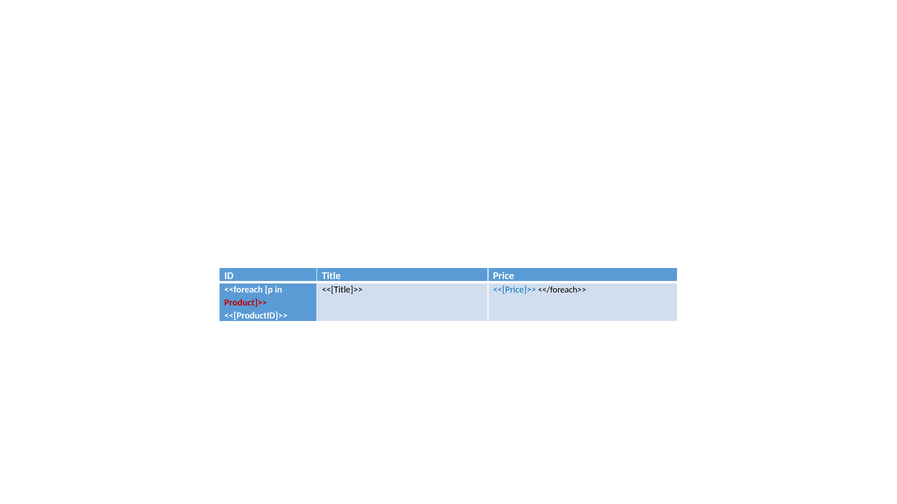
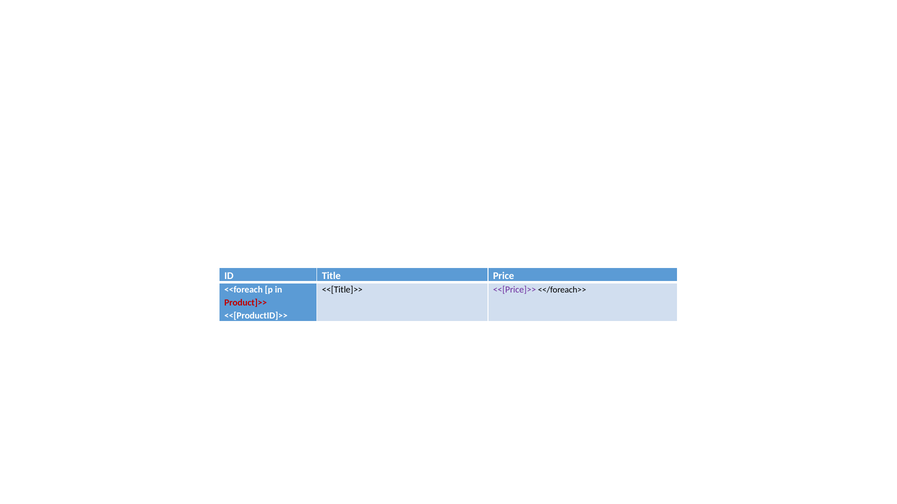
<<[Price]>> colour: blue -> purple (515, 290)
